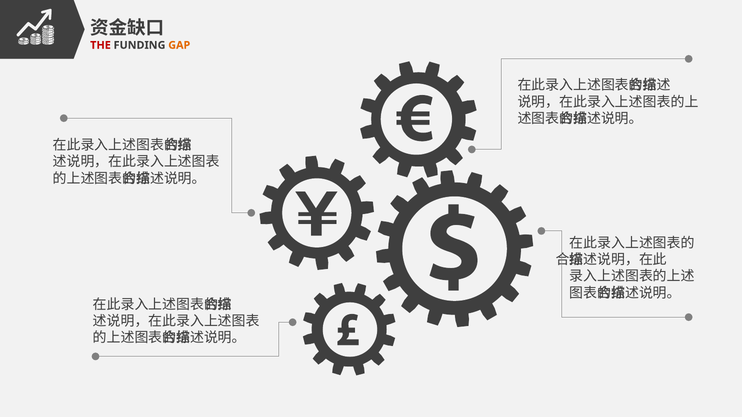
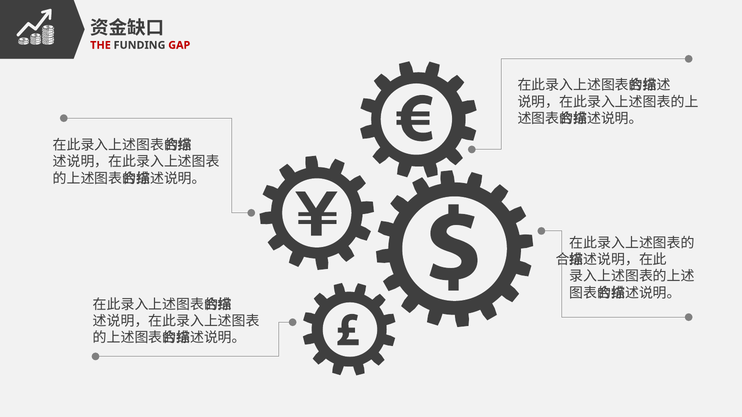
GAP colour: orange -> red (179, 45)
